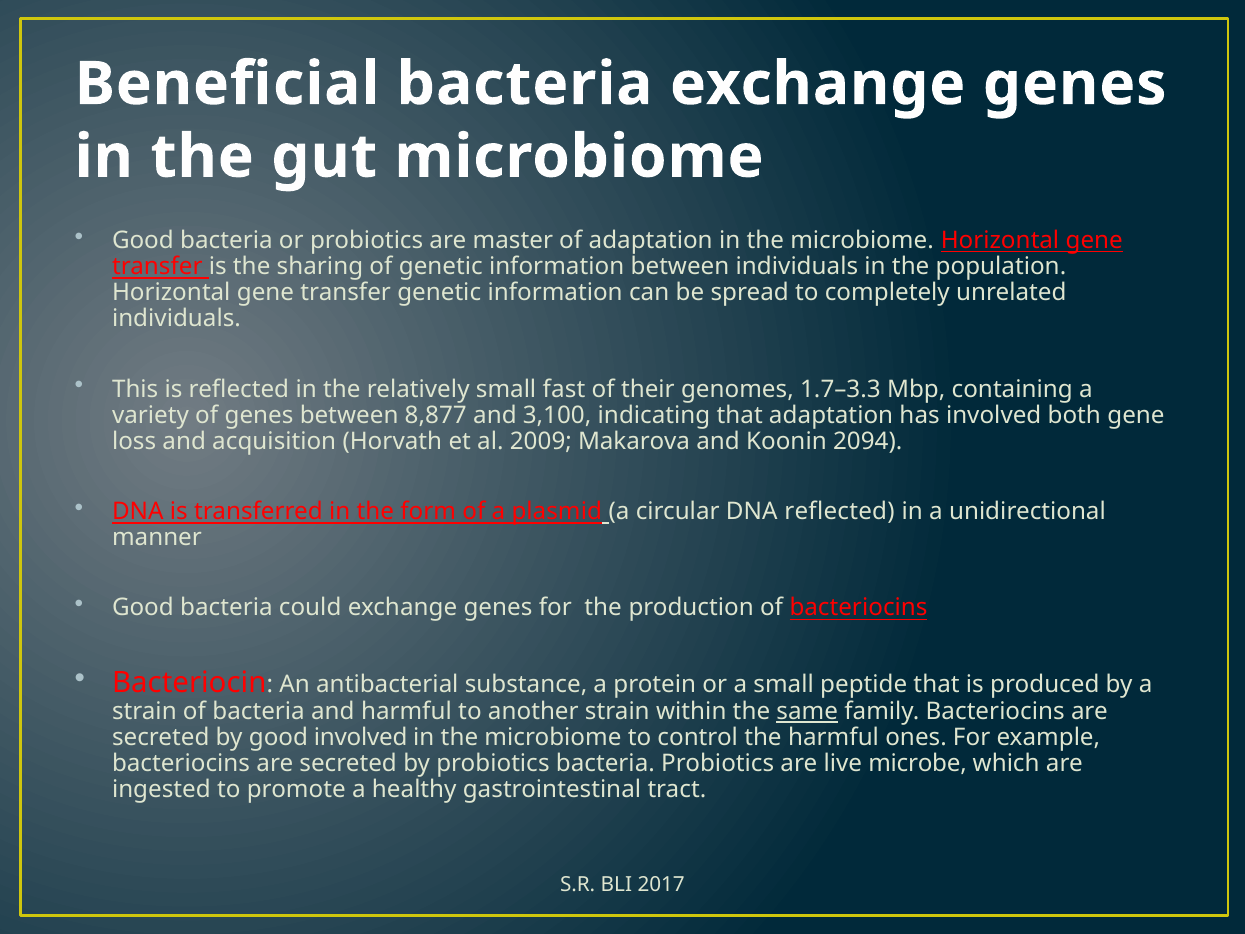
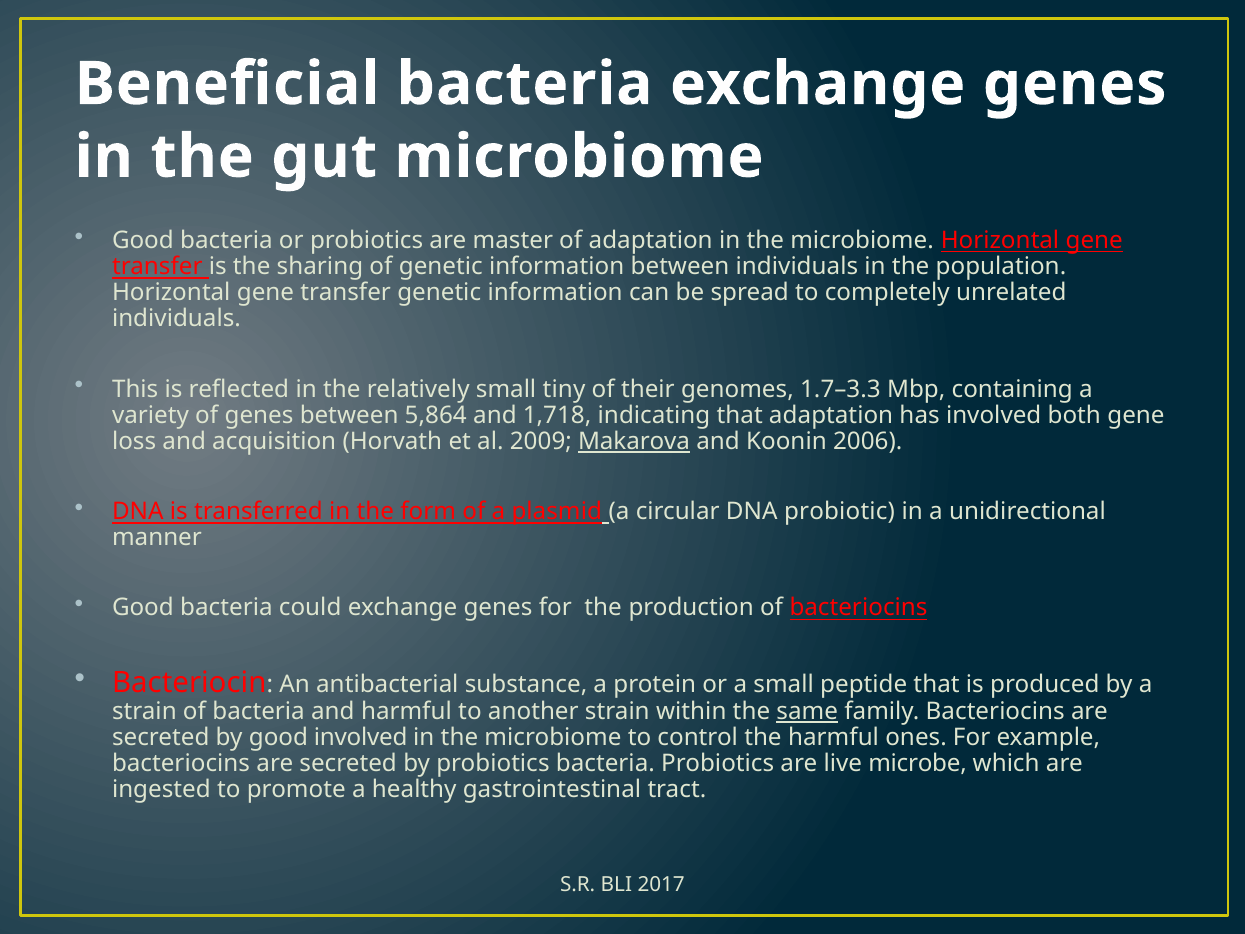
fast: fast -> tiny (564, 389)
8,877: 8,877 -> 5,864 (436, 415)
3,100: 3,100 -> 1,718 (557, 415)
Makarova underline: none -> present (634, 441)
2094: 2094 -> 2006 (868, 441)
DNA reflected: reflected -> probiotic (840, 511)
